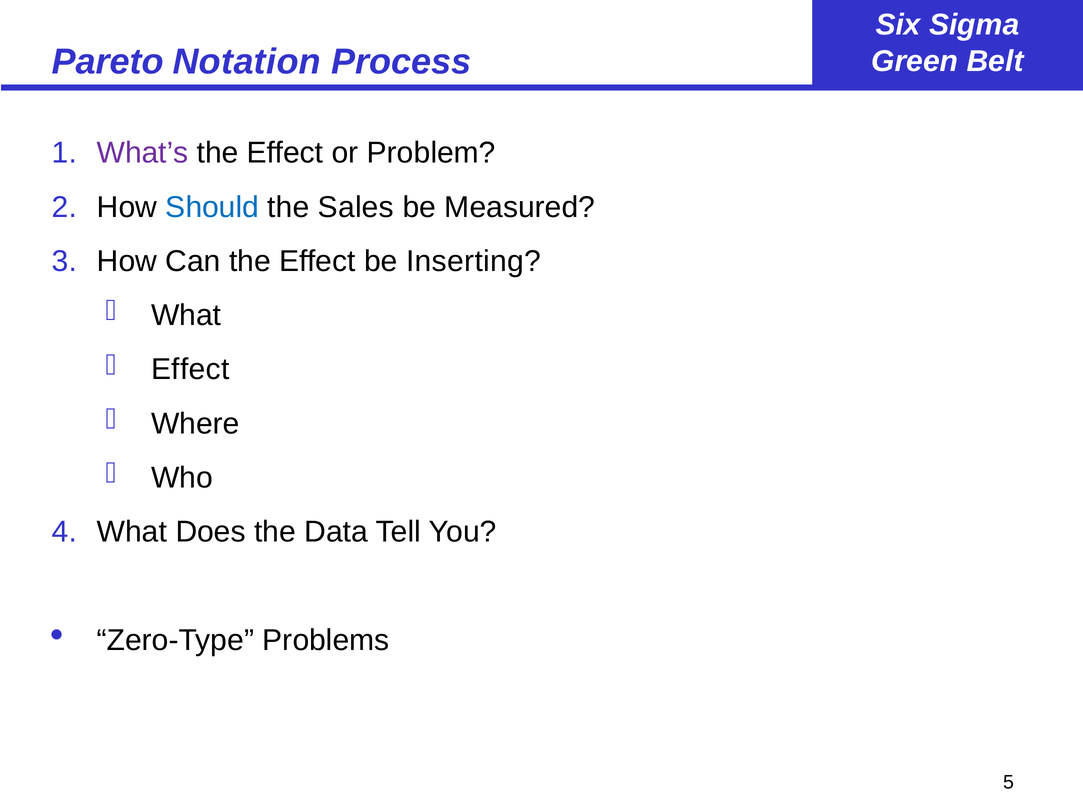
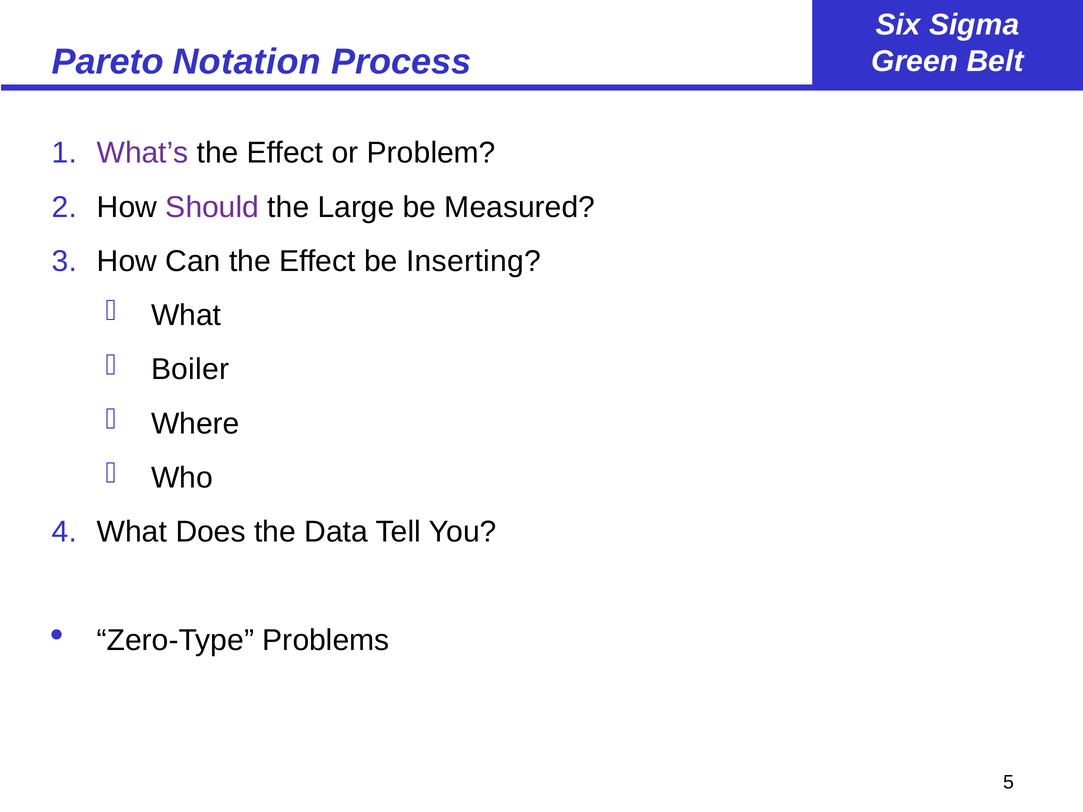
Should colour: blue -> purple (212, 207)
Sales: Sales -> Large (356, 207)
Effect: Effect -> Boiler (190, 370)
